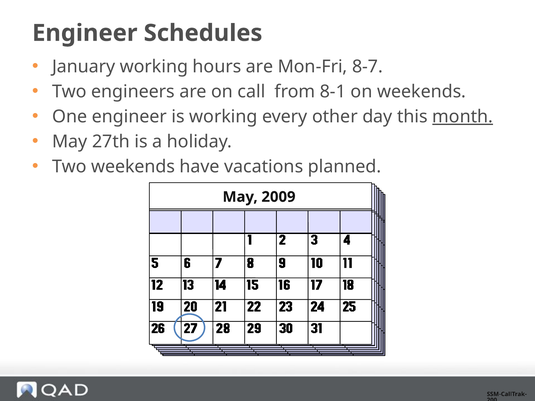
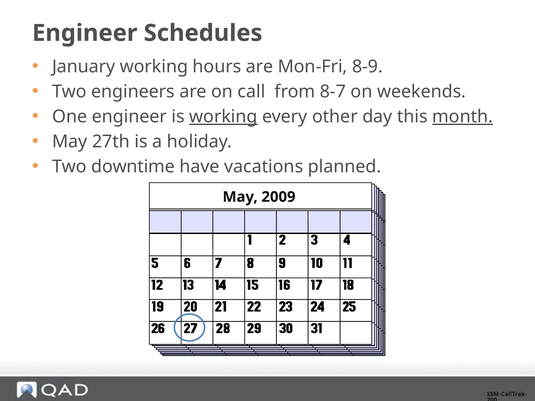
8-7: 8-7 -> 8-9 (367, 67)
8-1: 8-1 -> 8-7 (333, 92)
working underline: none -> present (223, 117)
Two weekends: weekends -> downtime (133, 167)
